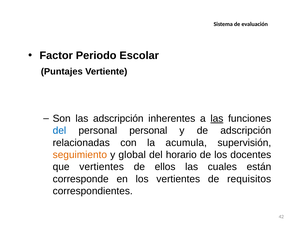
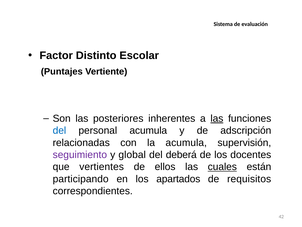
Periodo: Periodo -> Distinto (96, 55)
las adscripción: adscripción -> posteriores (118, 118)
personal personal: personal -> acumula (148, 130)
seguimiento colour: orange -> purple (80, 154)
horario: horario -> deberá (181, 154)
cuales underline: none -> present (222, 167)
corresponde: corresponde -> participando (81, 179)
los vertientes: vertientes -> apartados (178, 179)
